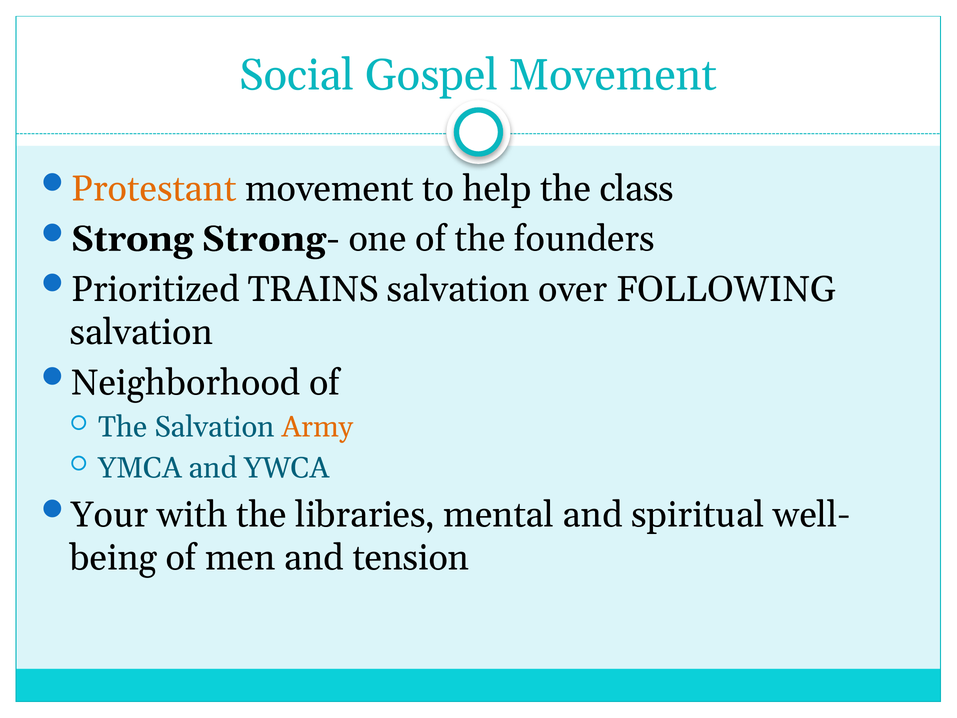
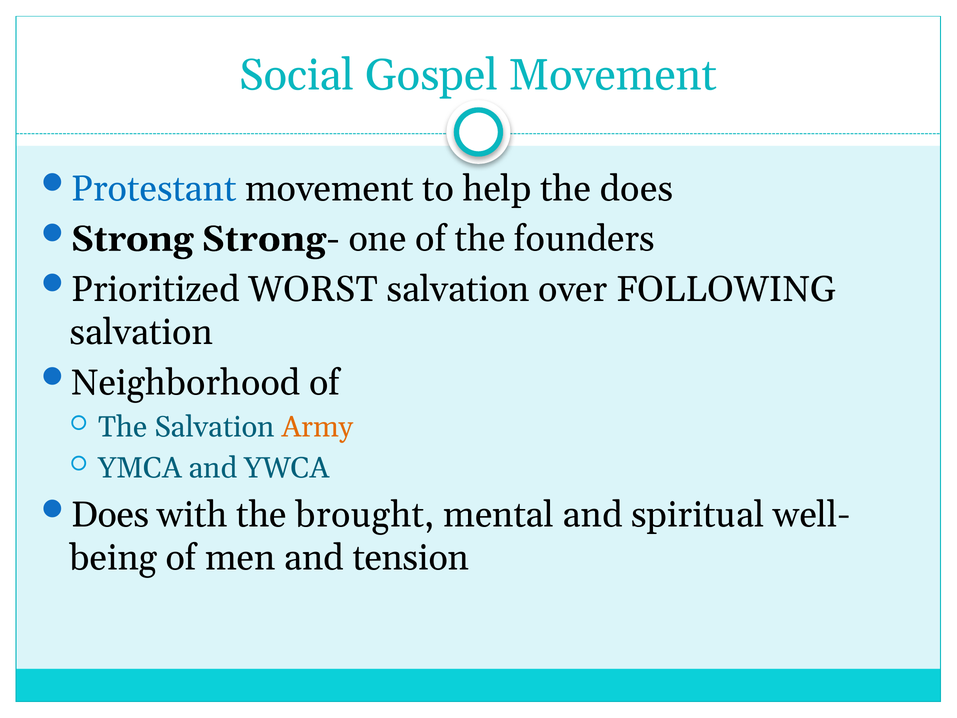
Protestant colour: orange -> blue (154, 189)
the class: class -> does (636, 189)
TRAINS: TRAINS -> WORST (313, 289)
Your: Your -> Does (110, 515)
libraries: libraries -> brought (365, 515)
